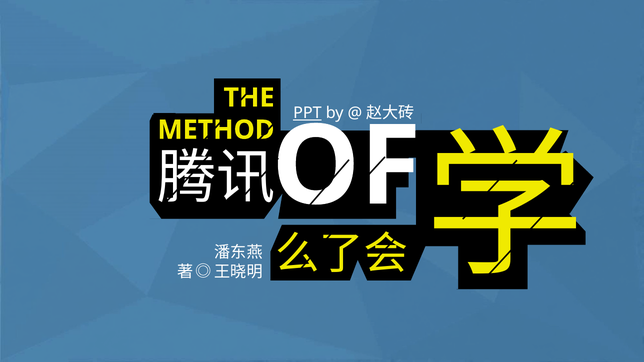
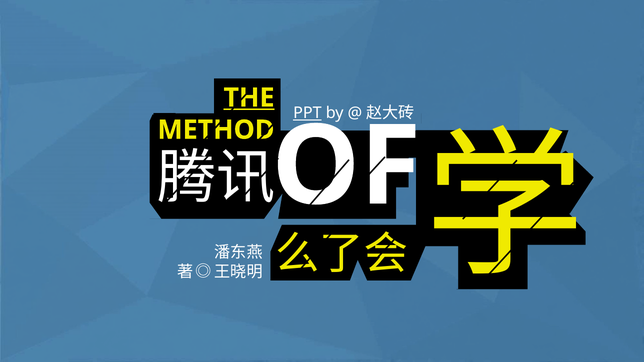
THE underline: none -> present (249, 98)
